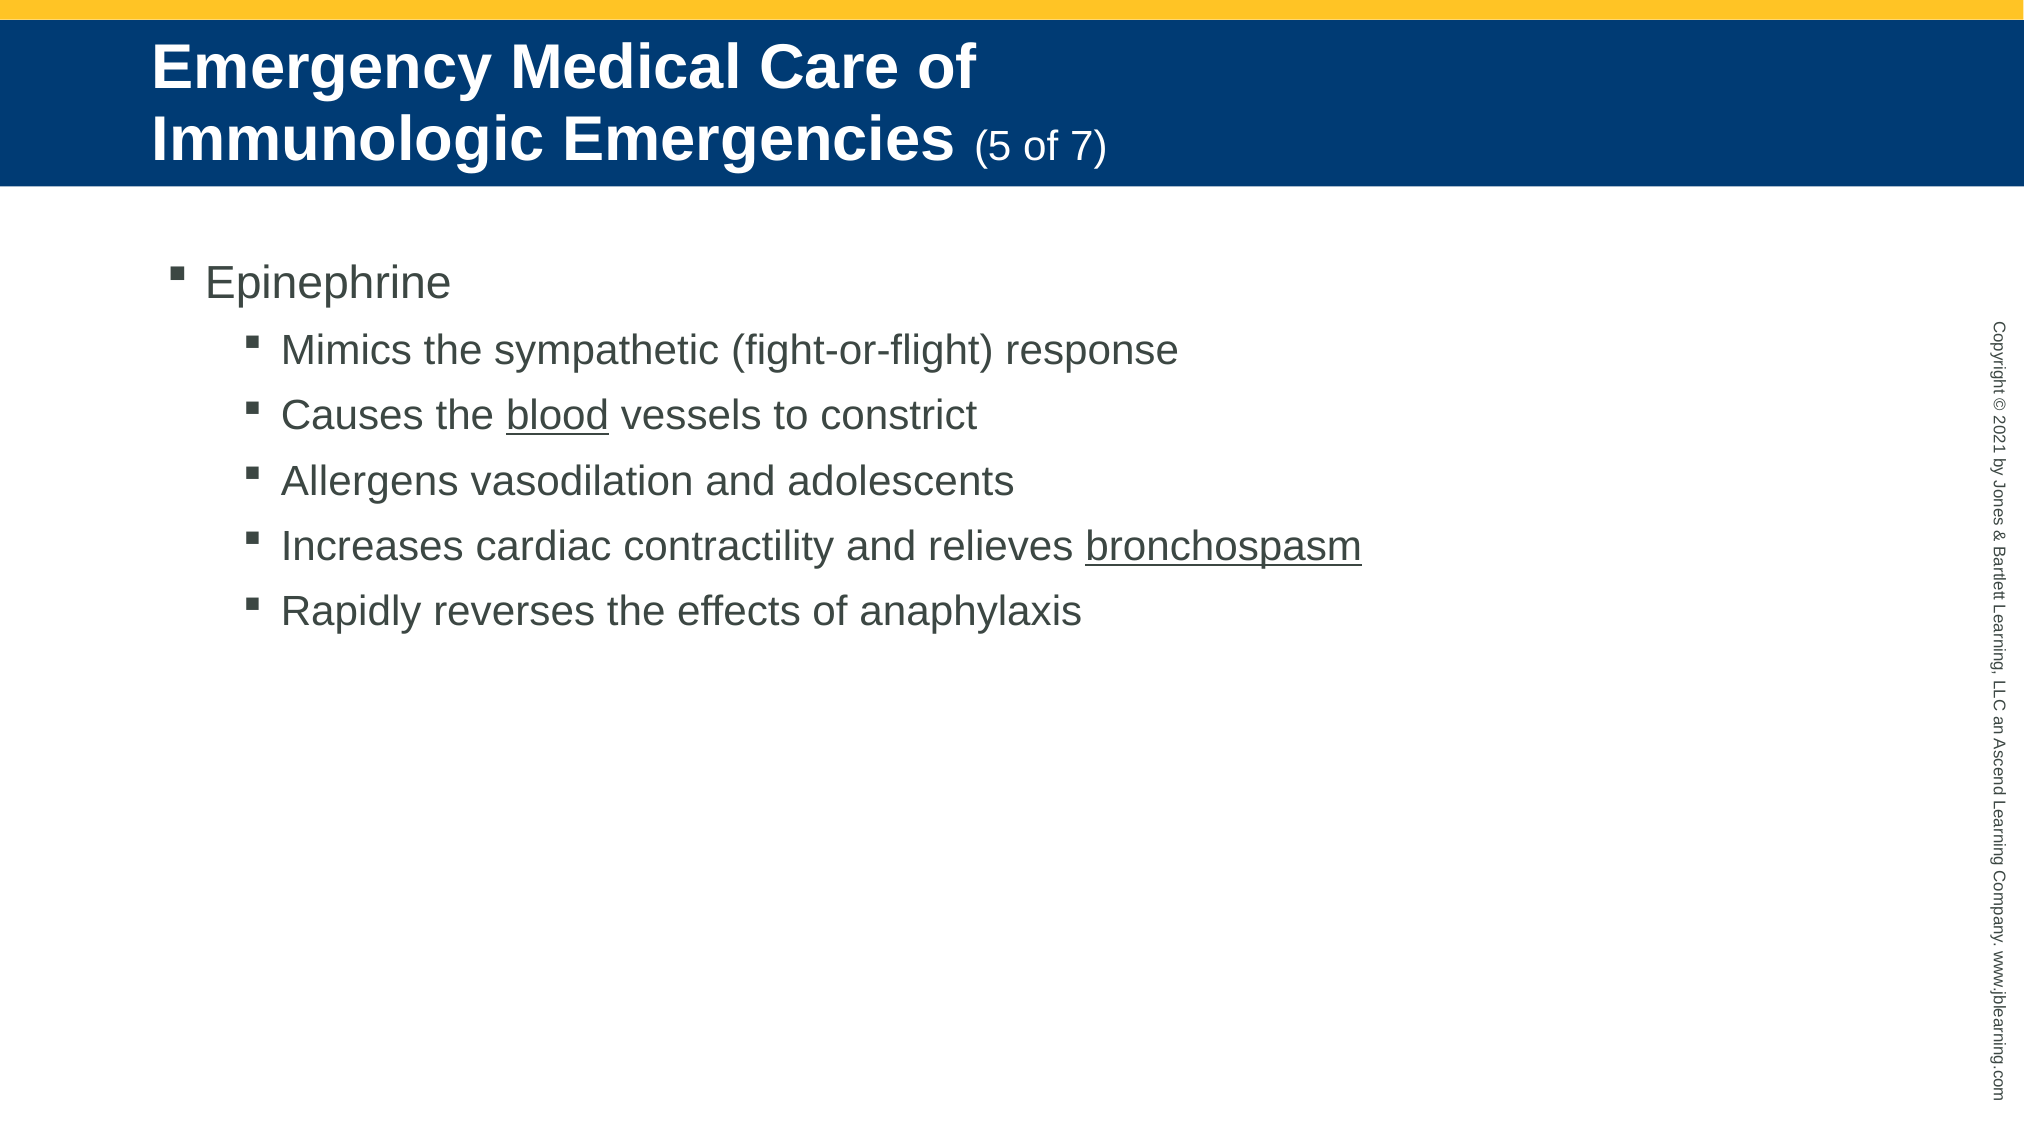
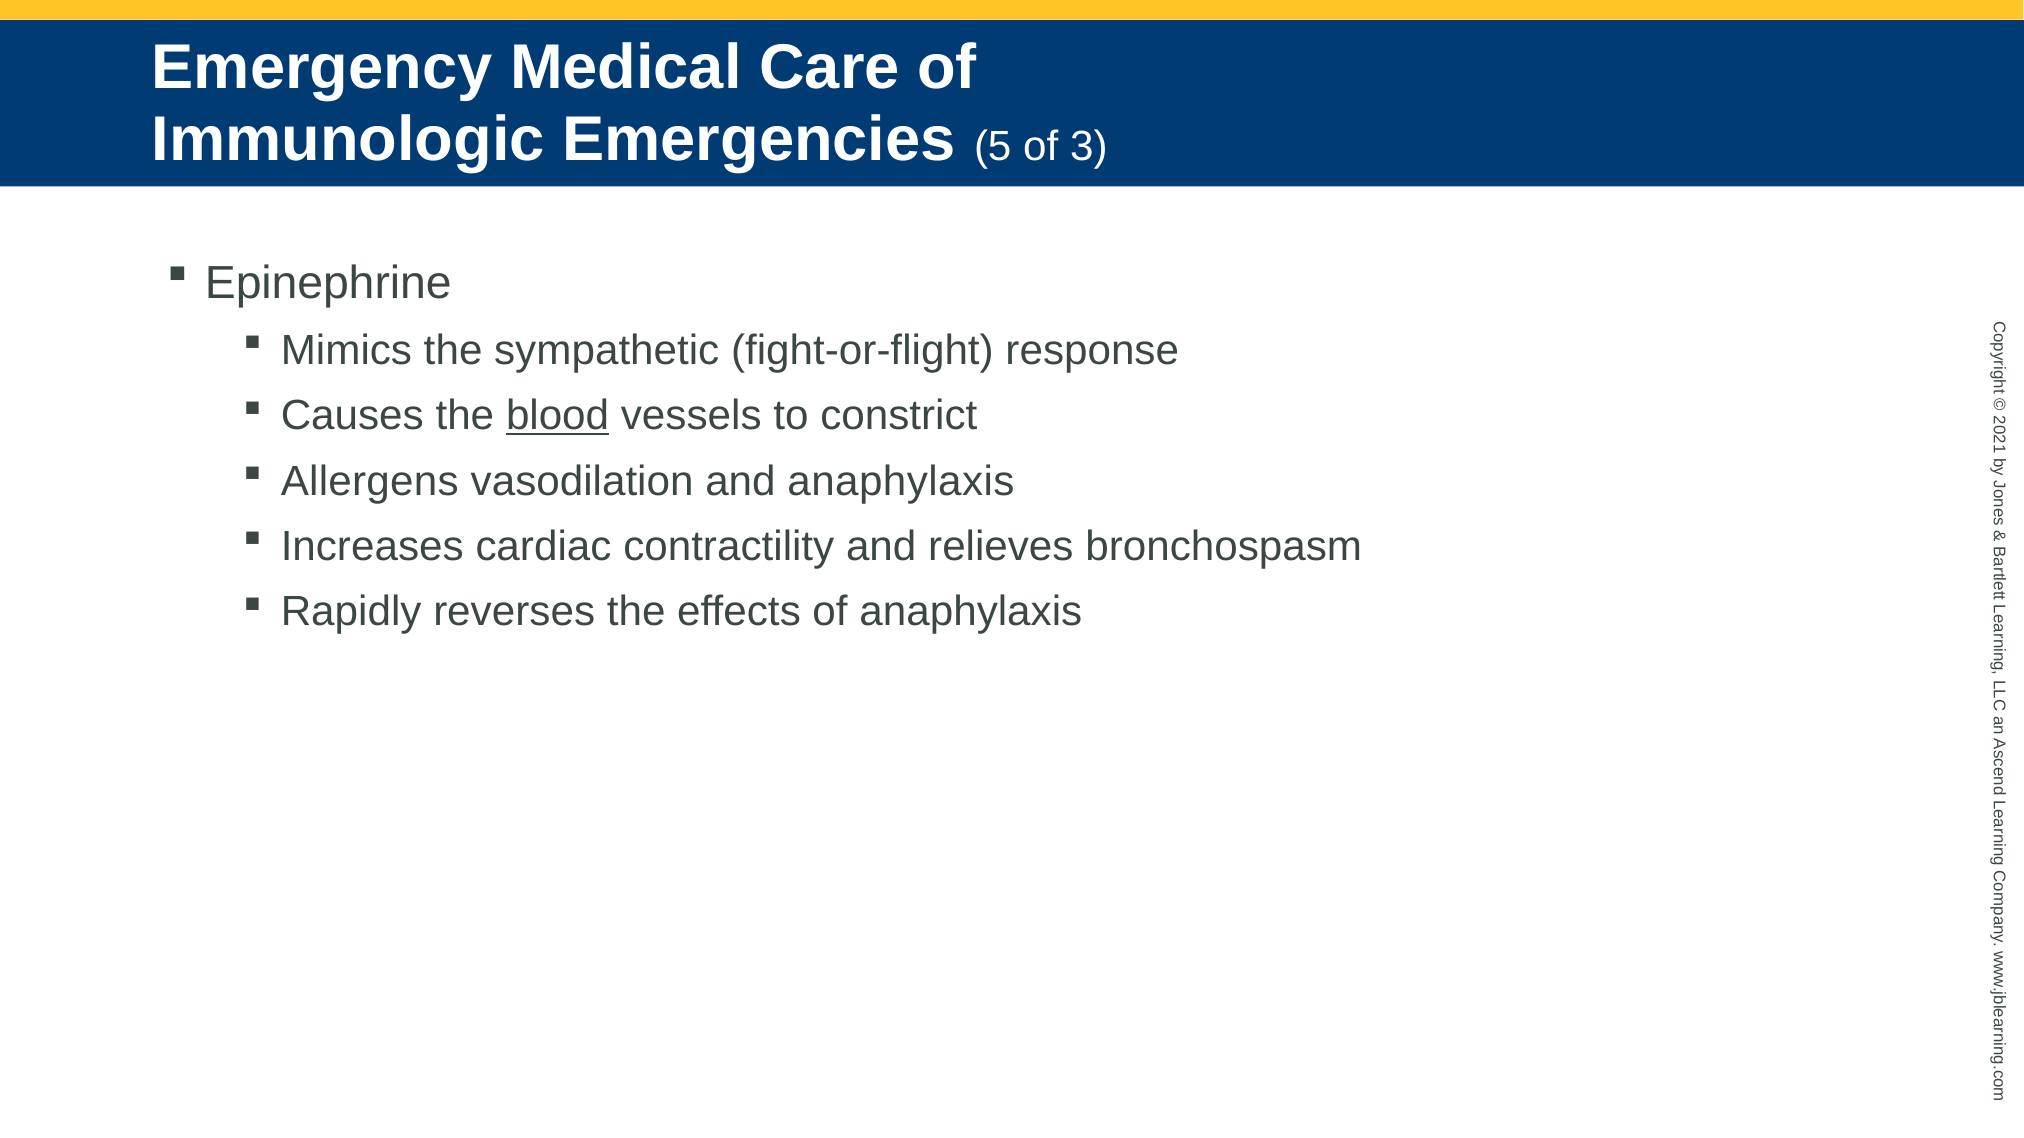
7: 7 -> 3 (1089, 147)
and adolescents: adolescents -> anaphylaxis (901, 482)
bronchospasm underline: present -> none (1224, 547)
